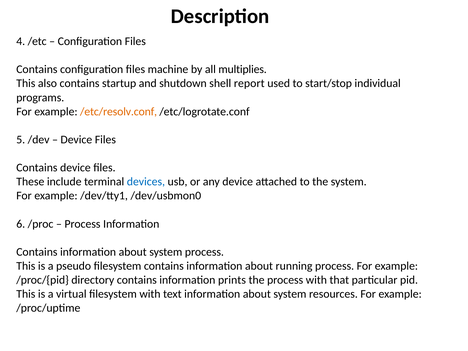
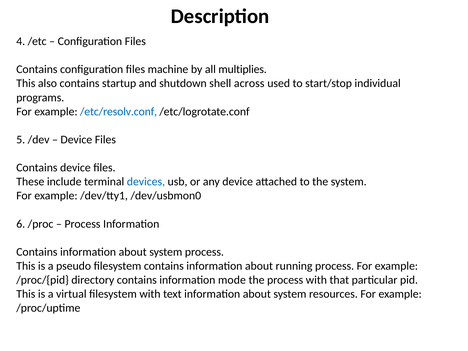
report: report -> across (249, 83)
/etc/resolv.conf colour: orange -> blue (119, 112)
prints: prints -> mode (232, 280)
